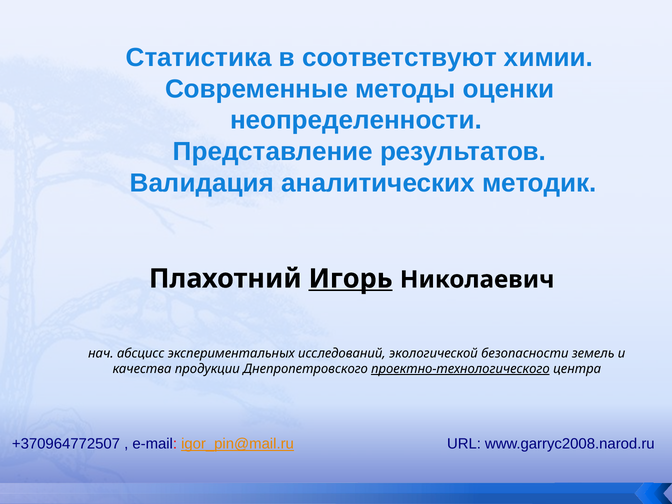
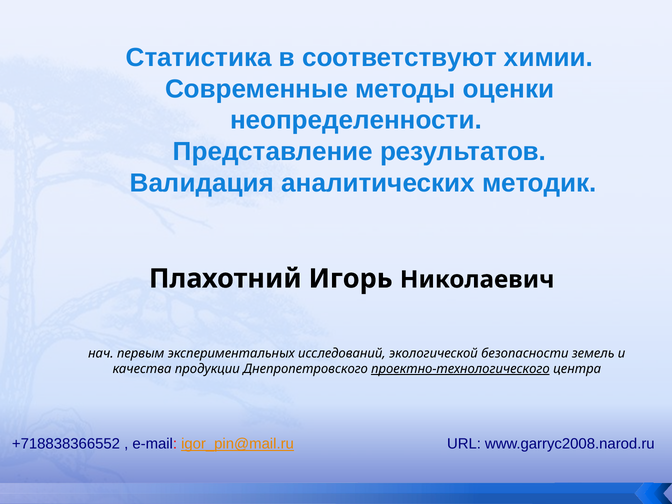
Игорь underline: present -> none (351, 279)
абсцисс: абсцисс -> первым (141, 353)
+370964772507: +370964772507 -> +718838366552 (66, 444)
